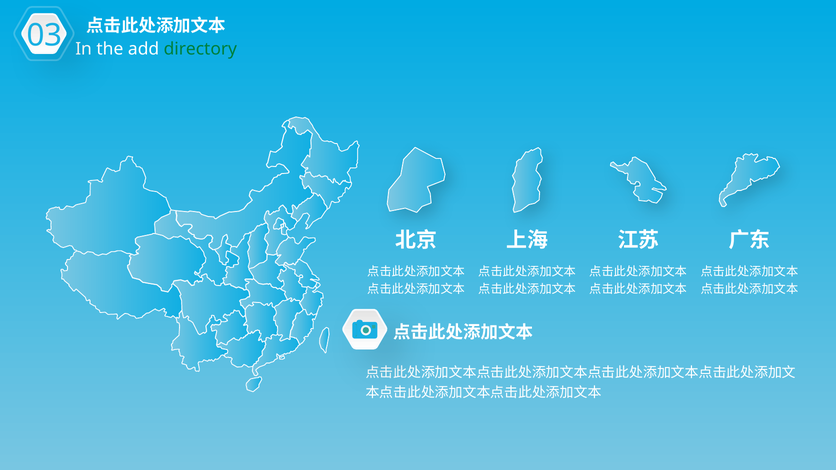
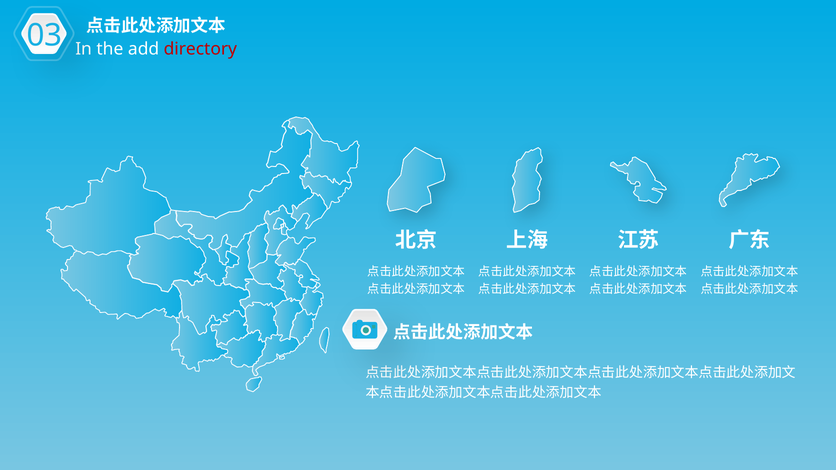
directory colour: green -> red (200, 49)
